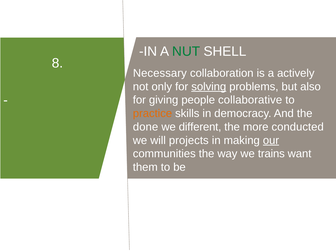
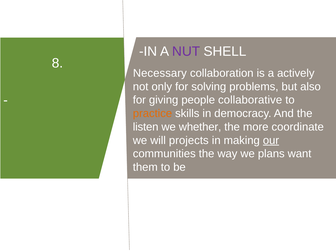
NUT colour: green -> purple (186, 51)
solving underline: present -> none (209, 87)
done: done -> listen (146, 127)
different: different -> whether (200, 127)
conducted: conducted -> coordinate (298, 127)
trains: trains -> plans (271, 154)
